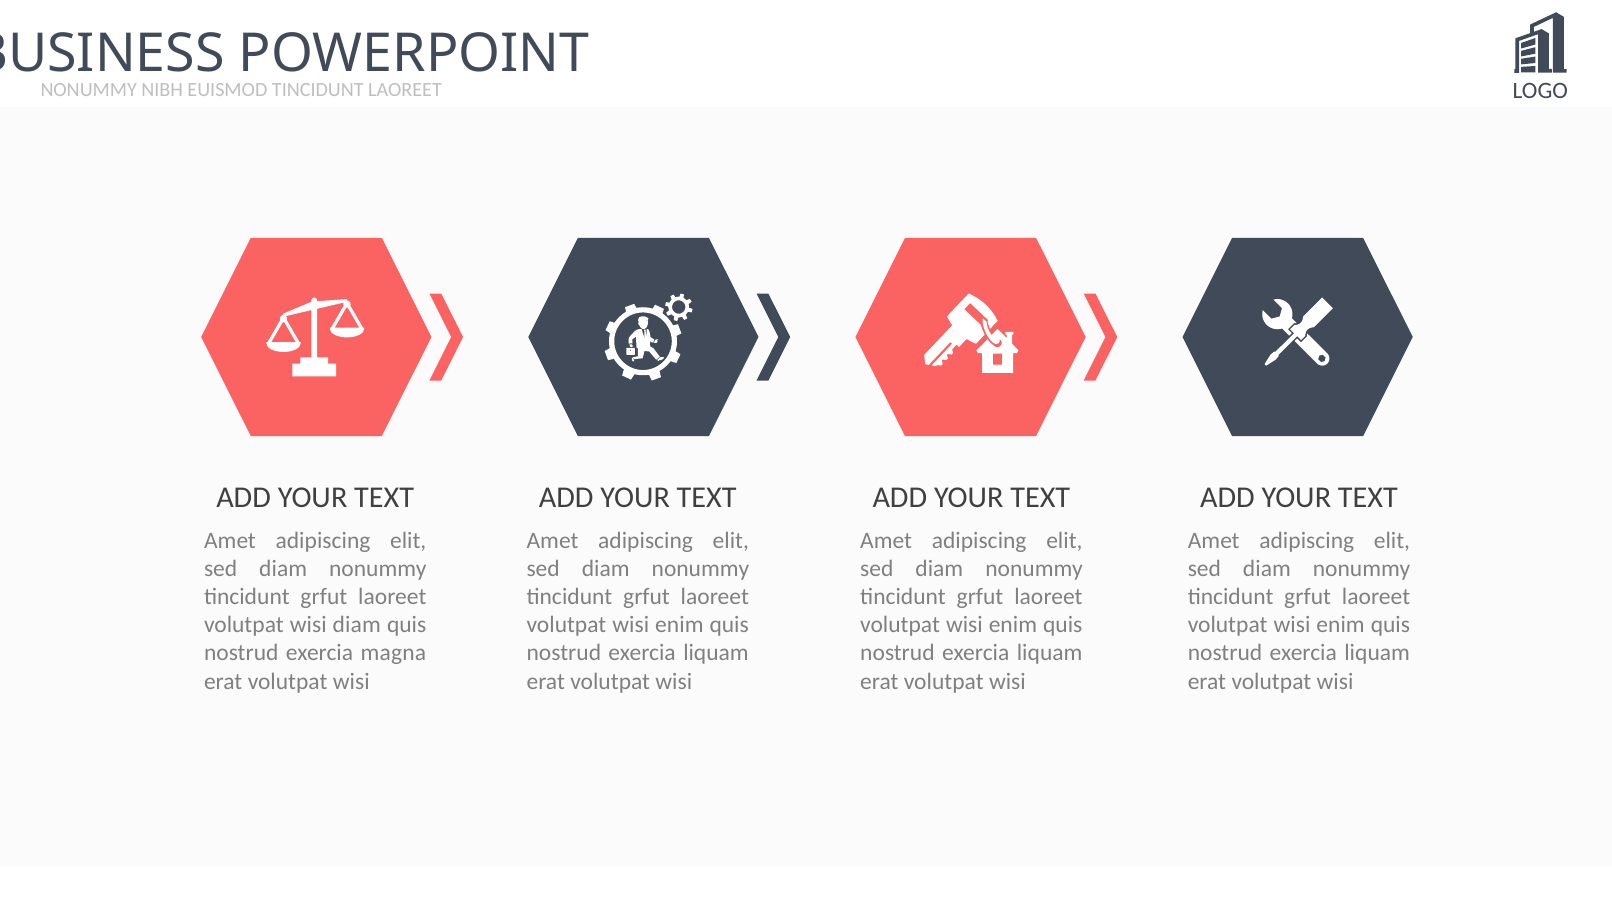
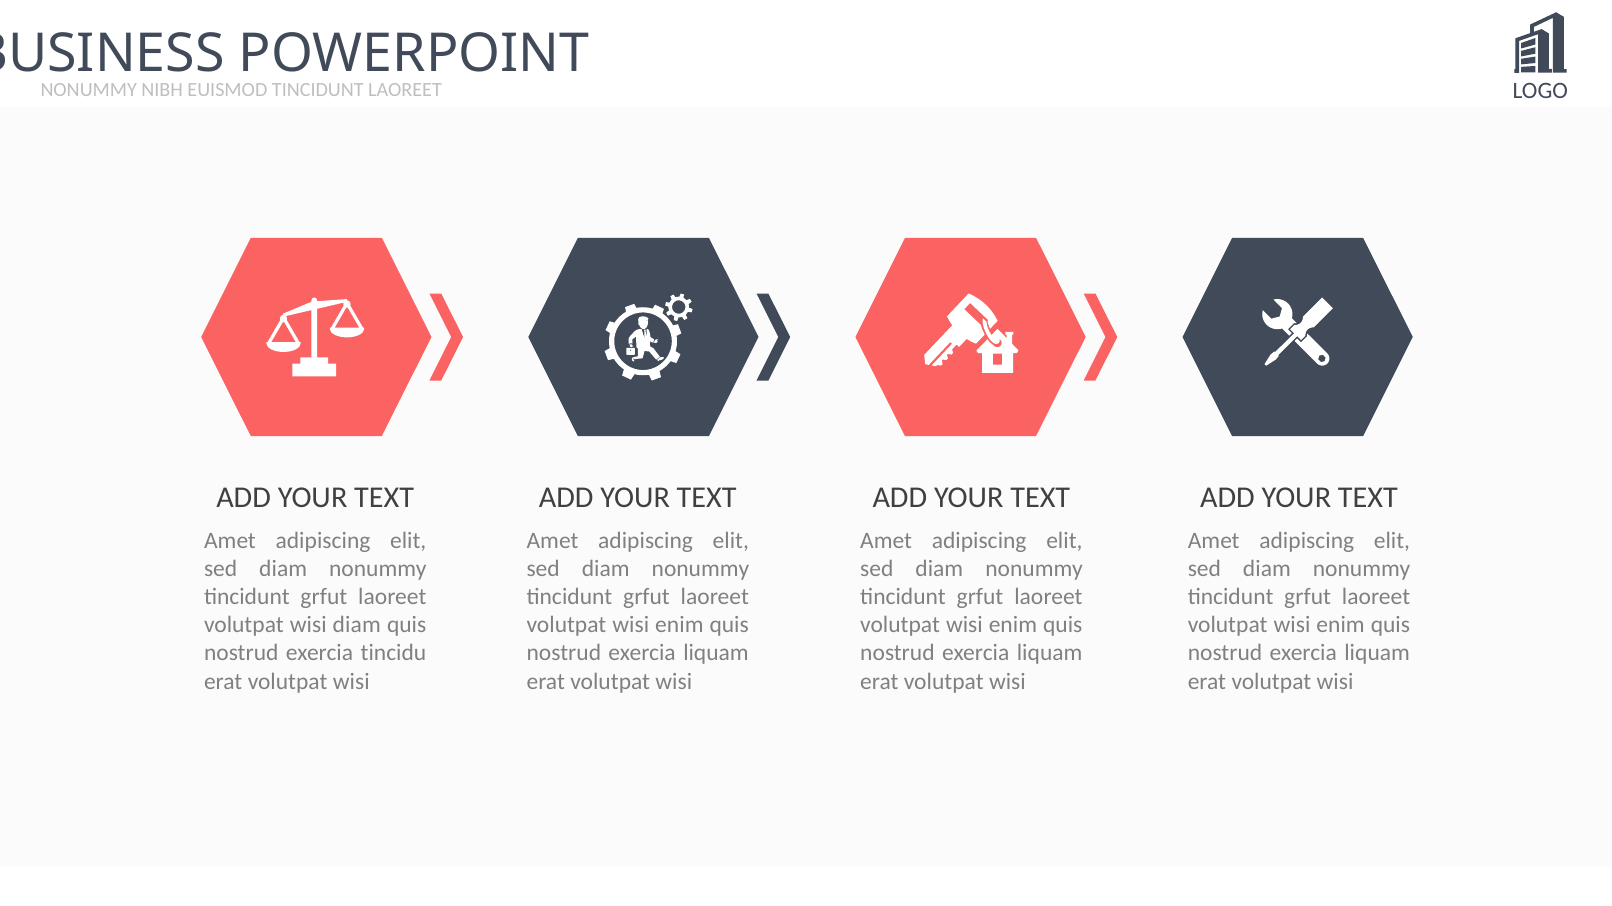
magna: magna -> tincidu (393, 654)
